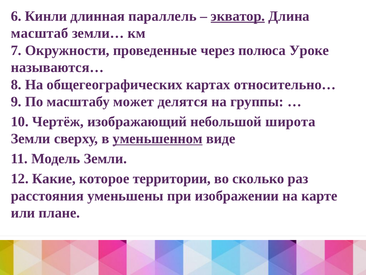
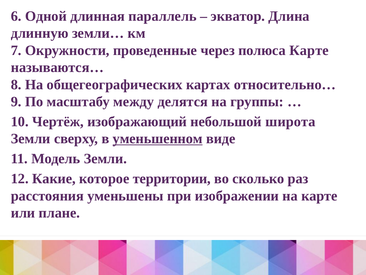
Кинли: Кинли -> Одной (46, 16)
экватор underline: present -> none (238, 16)
масштаб: масштаб -> длинную (40, 33)
полюса Уроке: Уроке -> Карте (309, 50)
может: может -> между (134, 101)
